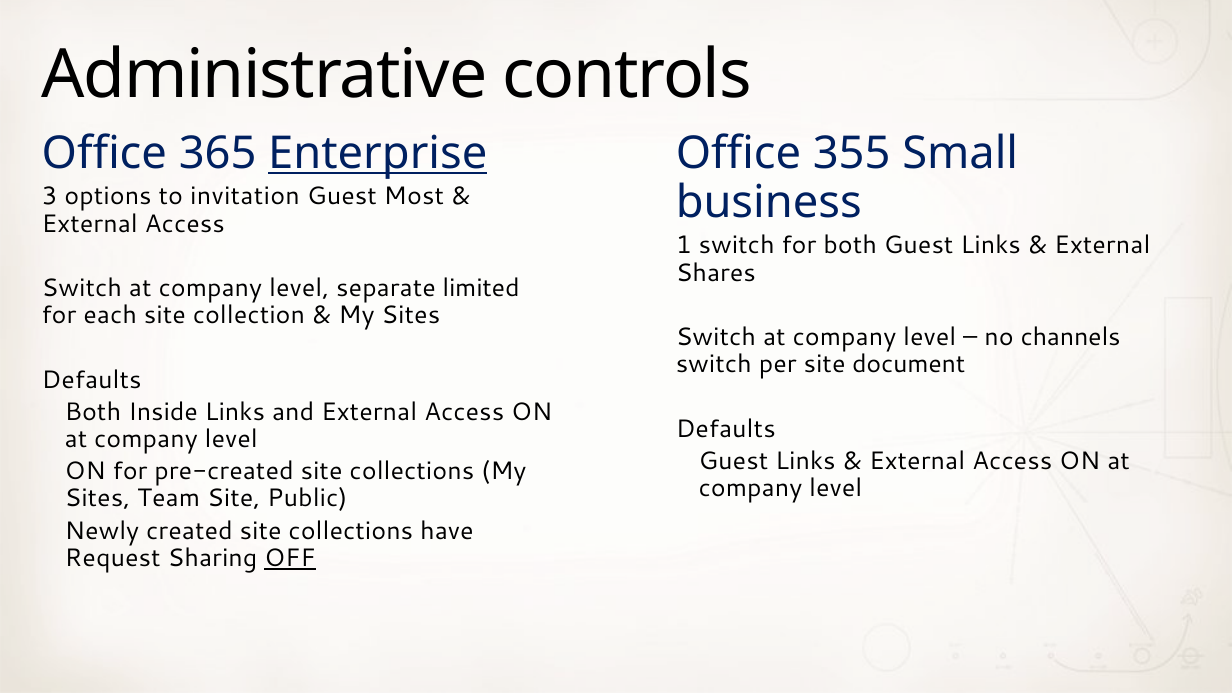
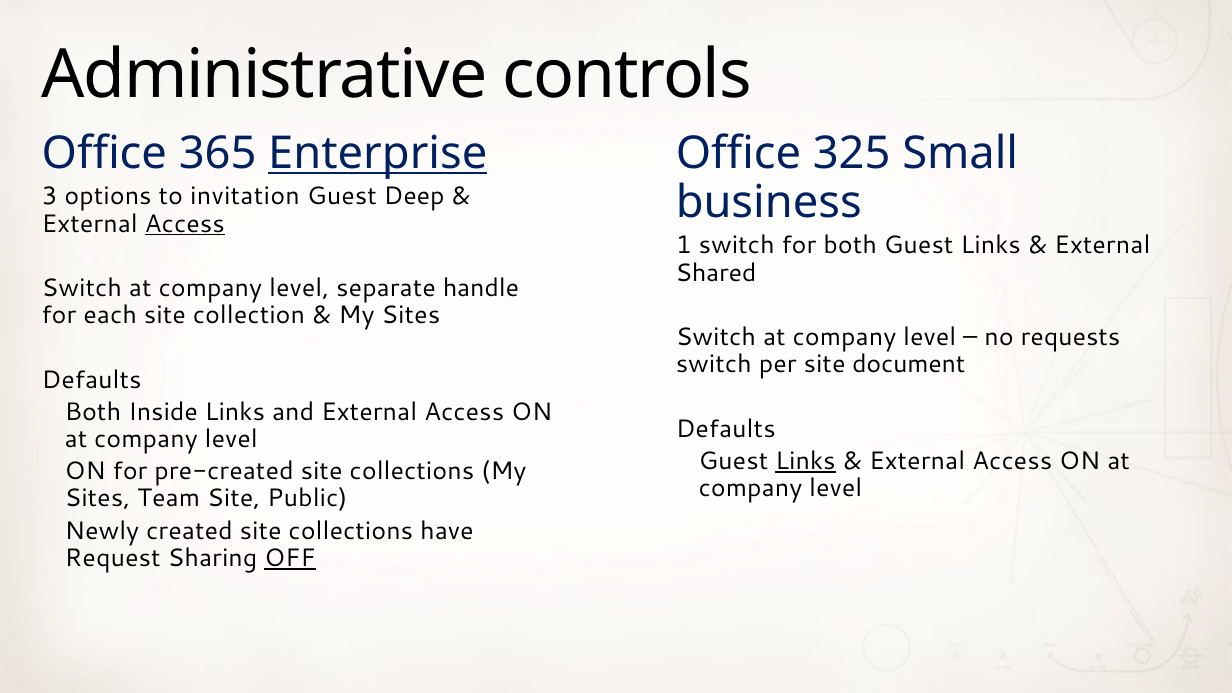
355: 355 -> 325 (852, 153)
Most: Most -> Deep (414, 197)
Access underline: none -> present (185, 224)
Shares: Shares -> Shared (716, 273)
limited: limited -> handle (481, 288)
channels: channels -> requests (1071, 337)
Links underline: none -> present (805, 461)
